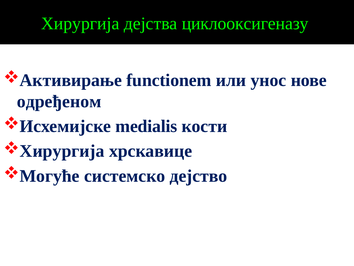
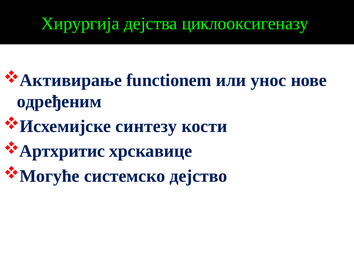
одређеном: одређеном -> одређеним (59, 101)
medialis: medialis -> синтезу (146, 126)
Хирургија: Хирургија -> Артхритис (62, 151)
